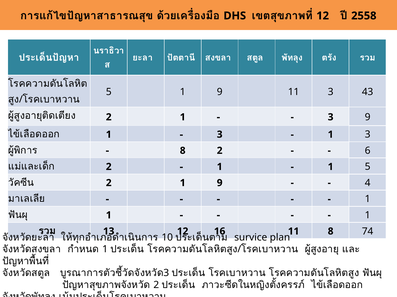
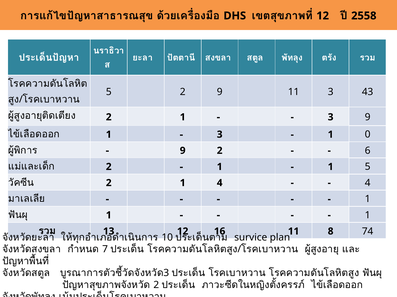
5 1: 1 -> 2 (183, 92)
1 3: 3 -> 0 (368, 135)
8: 8 -> 9 (183, 151)
2 1 9: 9 -> 4 (220, 183)
1: 1 -> 7 (105, 250)
